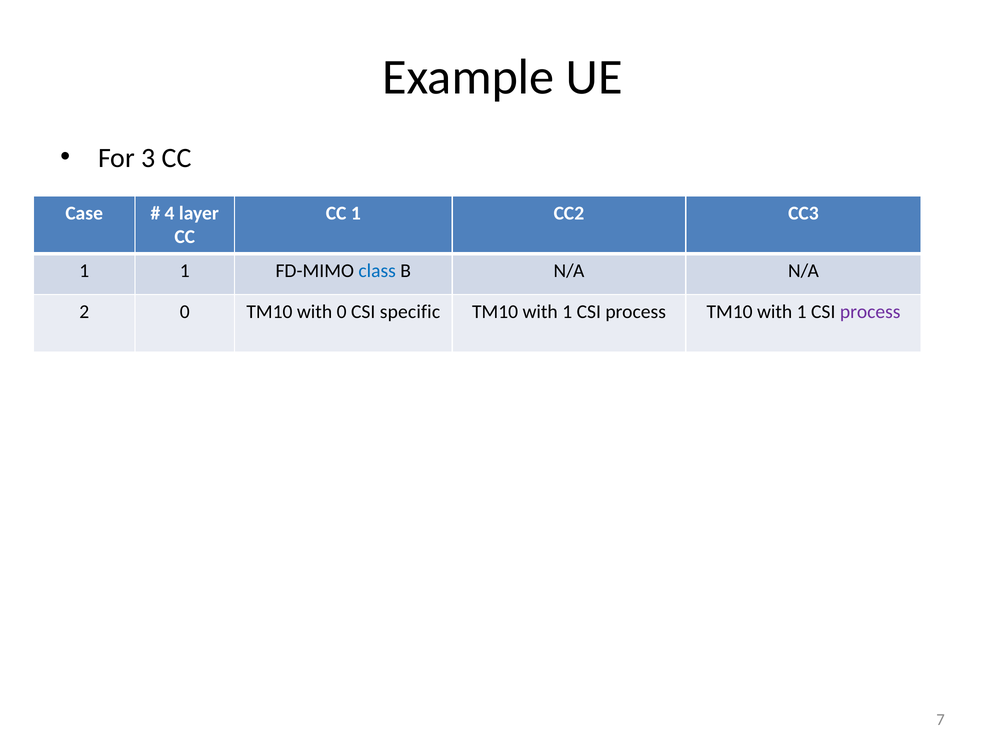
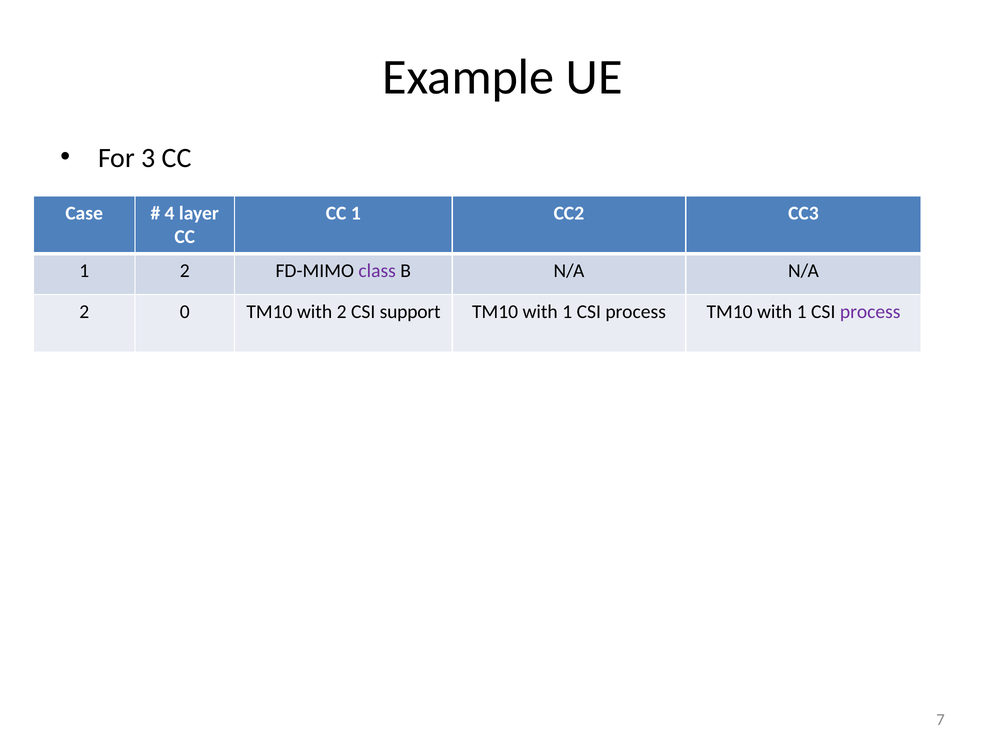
1 1: 1 -> 2 (185, 271)
class colour: blue -> purple (377, 271)
with 0: 0 -> 2 (342, 312)
specific: specific -> support (410, 312)
